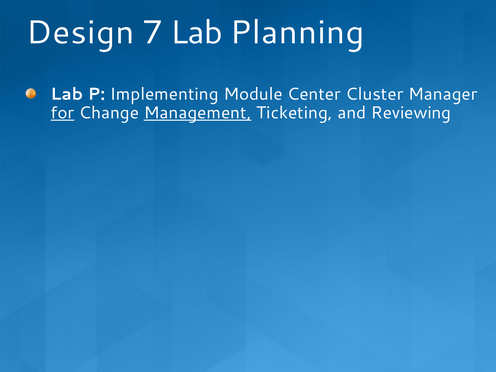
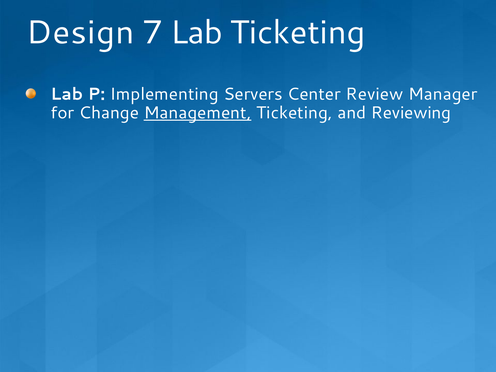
Lab Planning: Planning -> Ticketing (298, 33)
Module: Module -> Servers (253, 94)
Cluster: Cluster -> Review (375, 94)
for underline: present -> none (62, 113)
